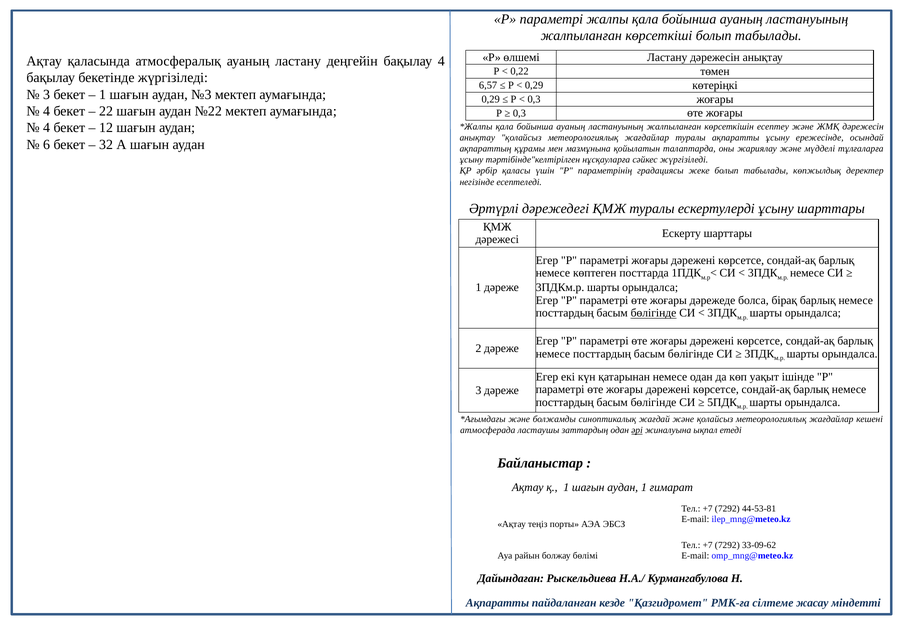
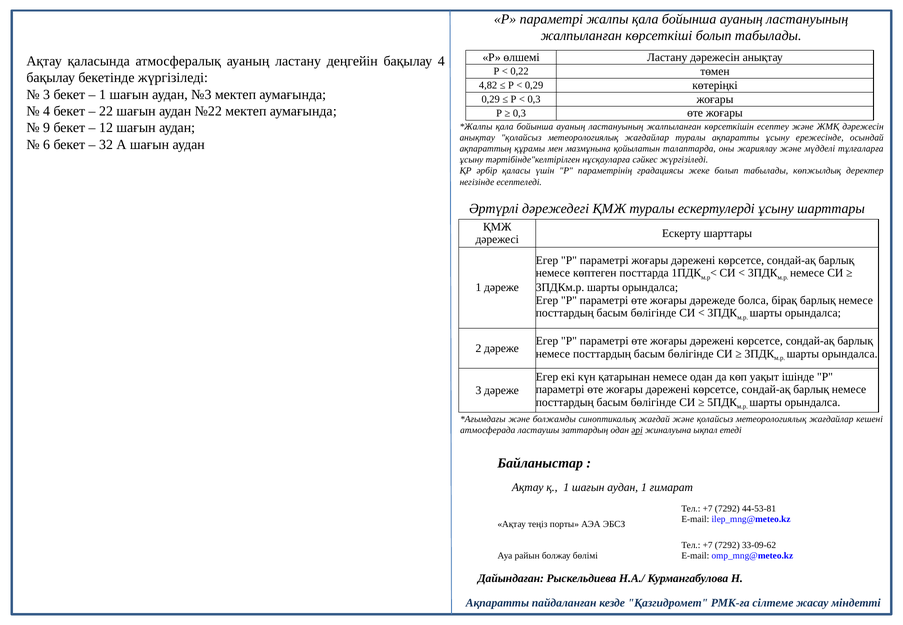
6,57: 6,57 -> 4,82 (488, 85)
4: 4 -> 9 (47, 128)
бөлігінде underline: present -> none (654, 313)
